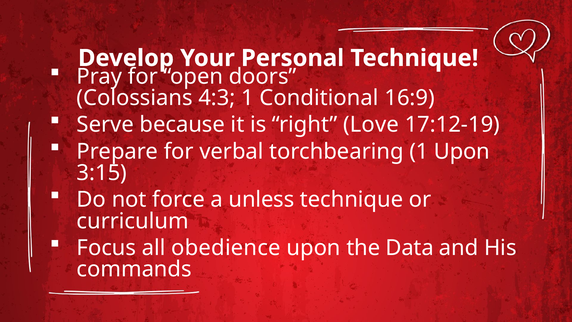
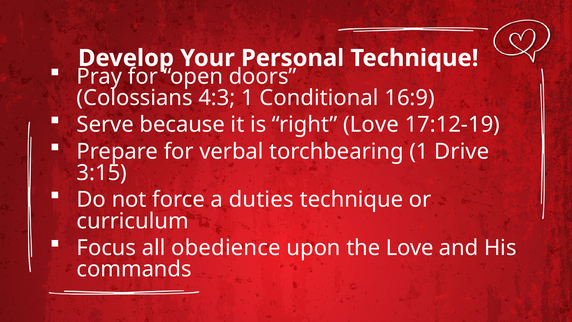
1 Upon: Upon -> Drive (462, 151)
unless: unless -> duties (261, 199)
the Data: Data -> Love (410, 248)
